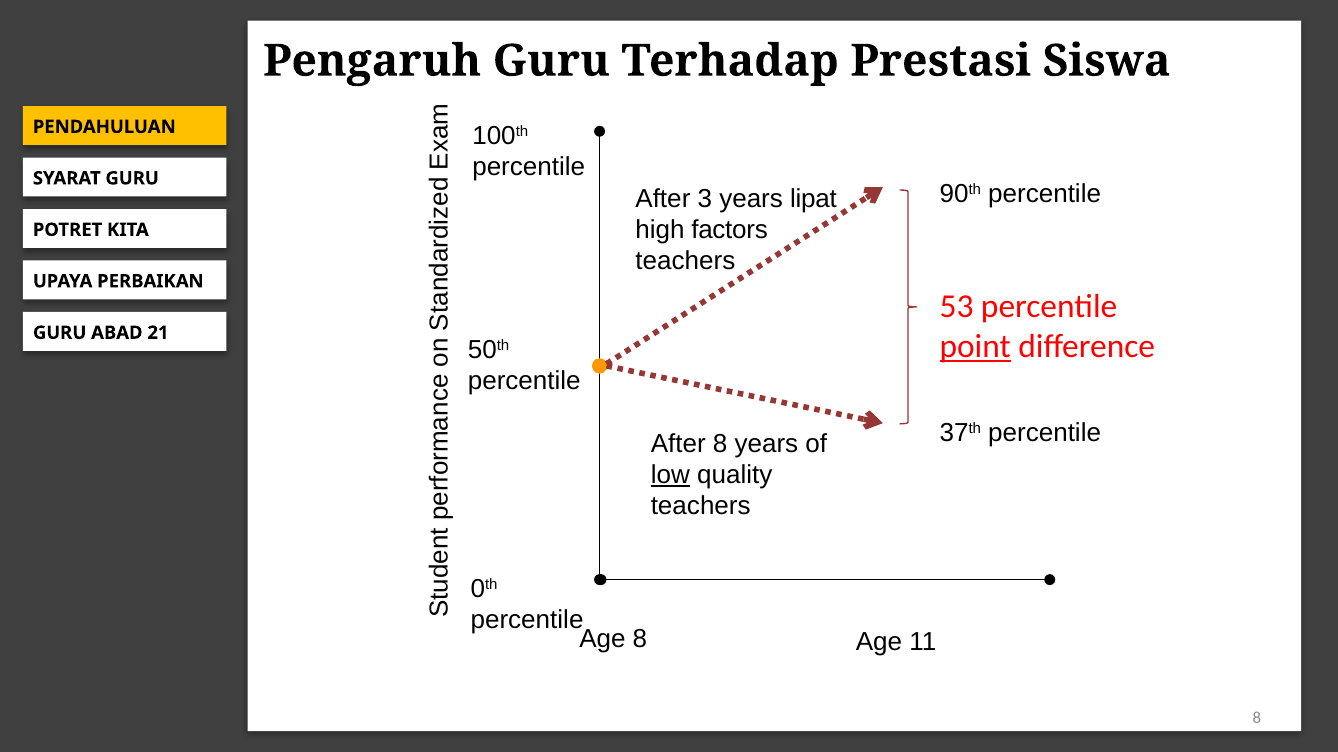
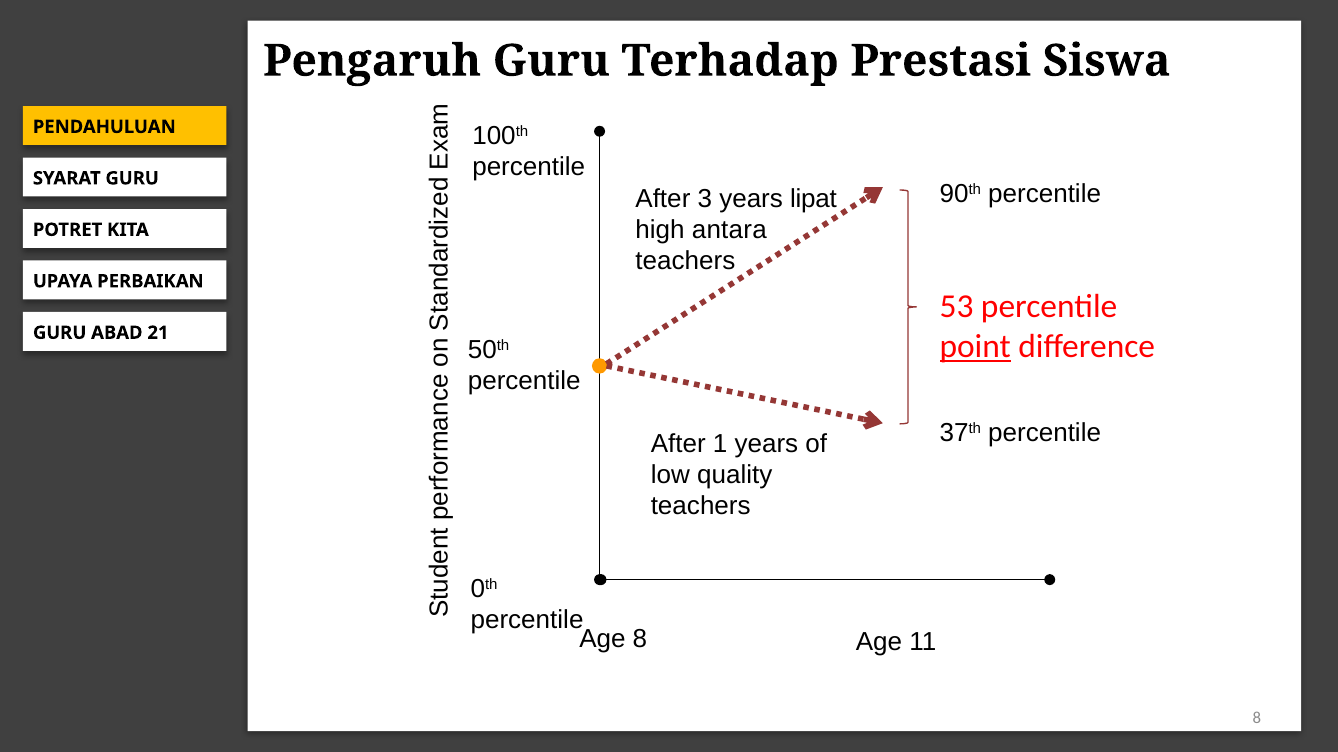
factors: factors -> antara (729, 230)
After 8: 8 -> 1 (720, 444)
low underline: present -> none (670, 475)
